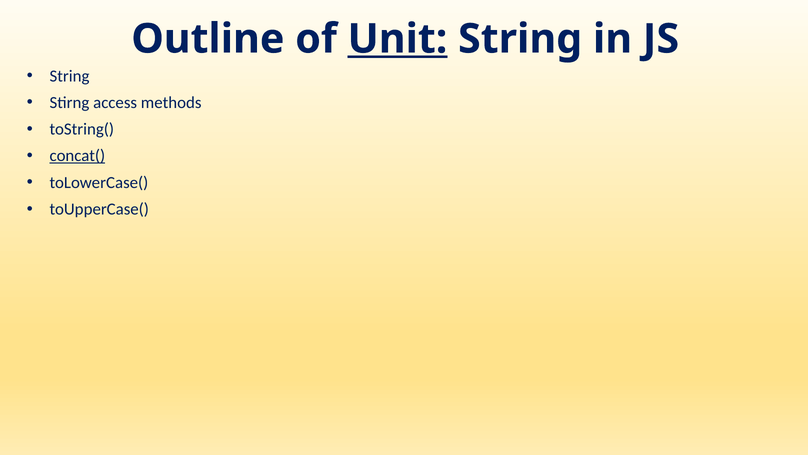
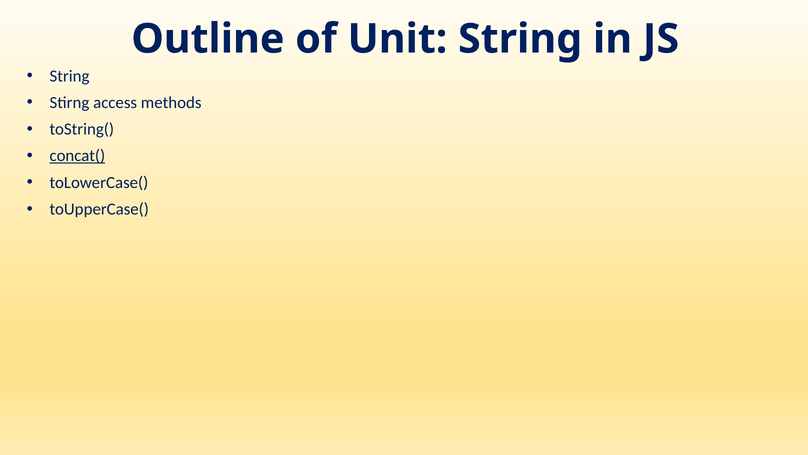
Unit underline: present -> none (397, 39)
